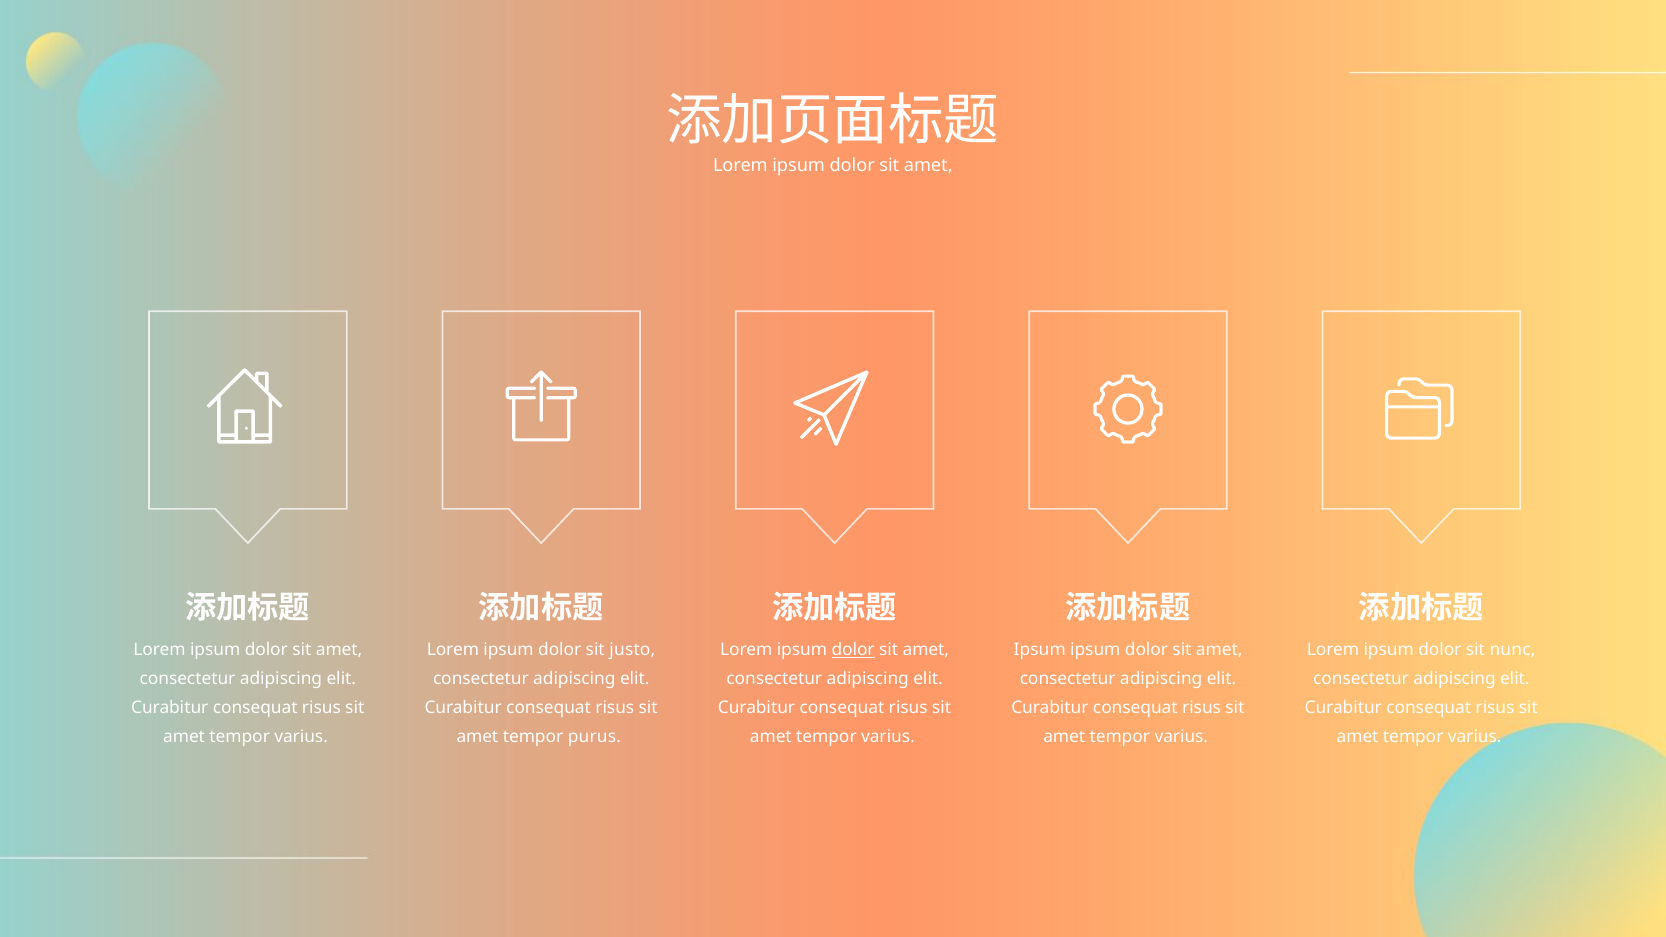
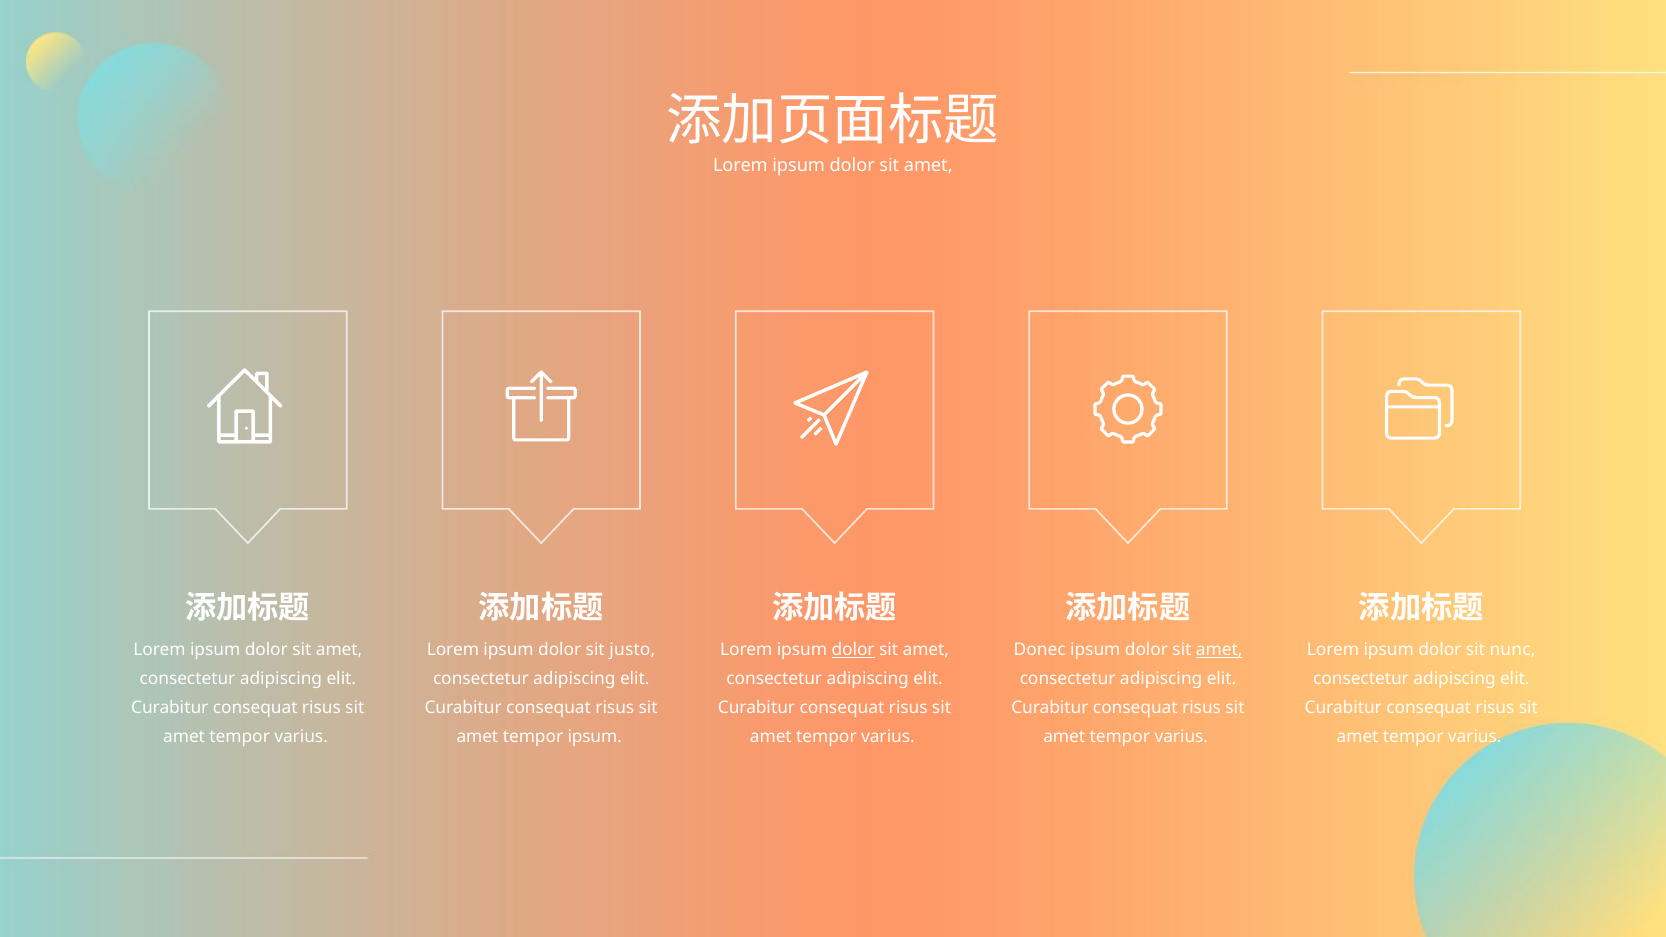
Ipsum: Ipsum -> Donec (1040, 650)
amet underline: none -> present (1219, 650)
tempor purus: purus -> ipsum (595, 737)
